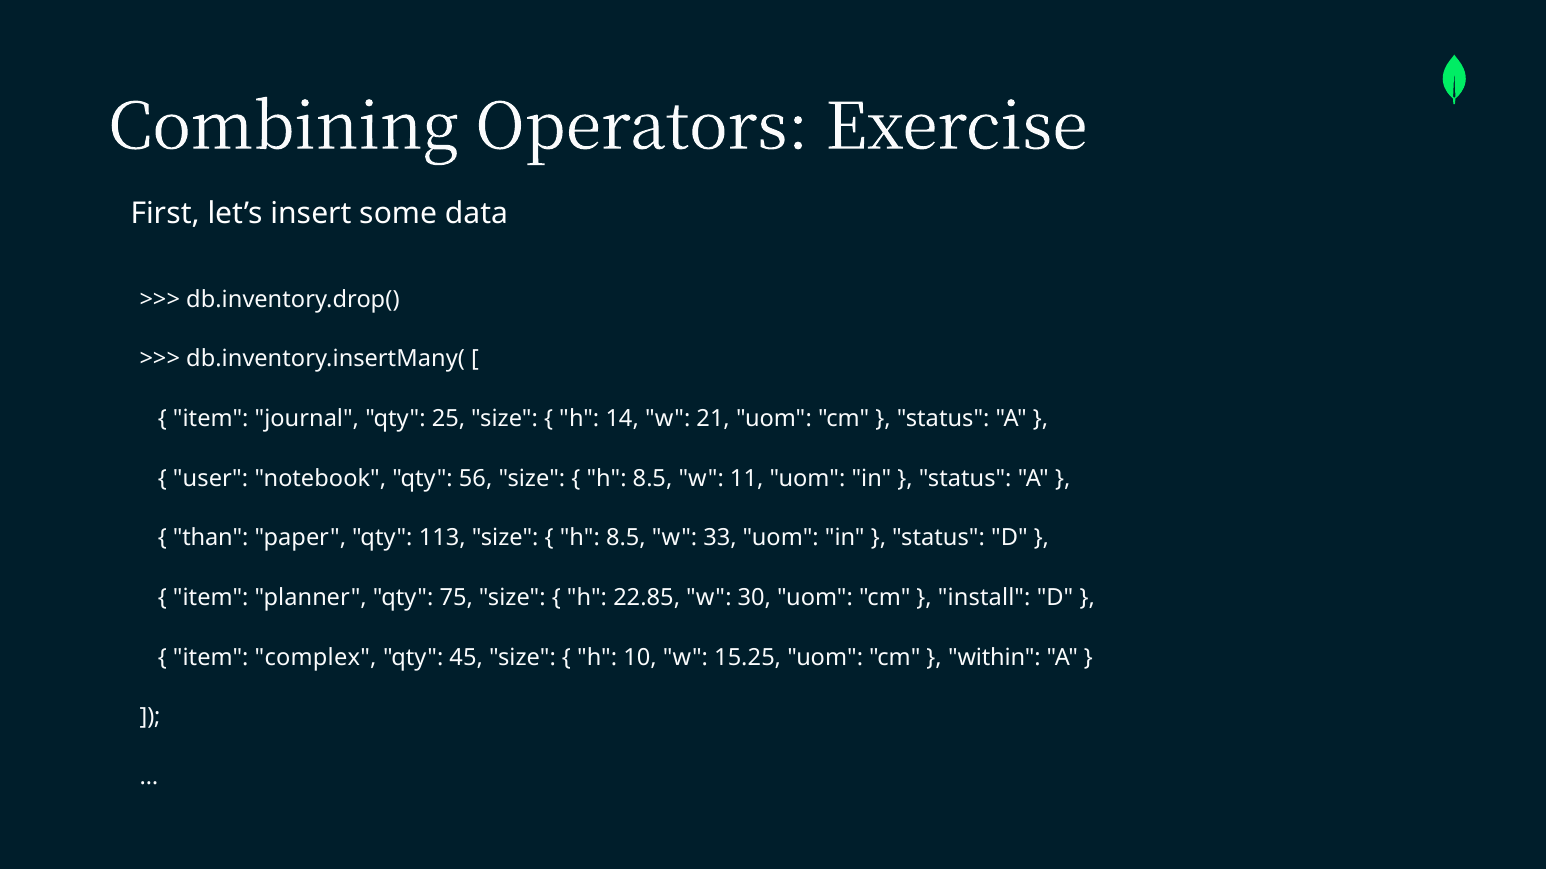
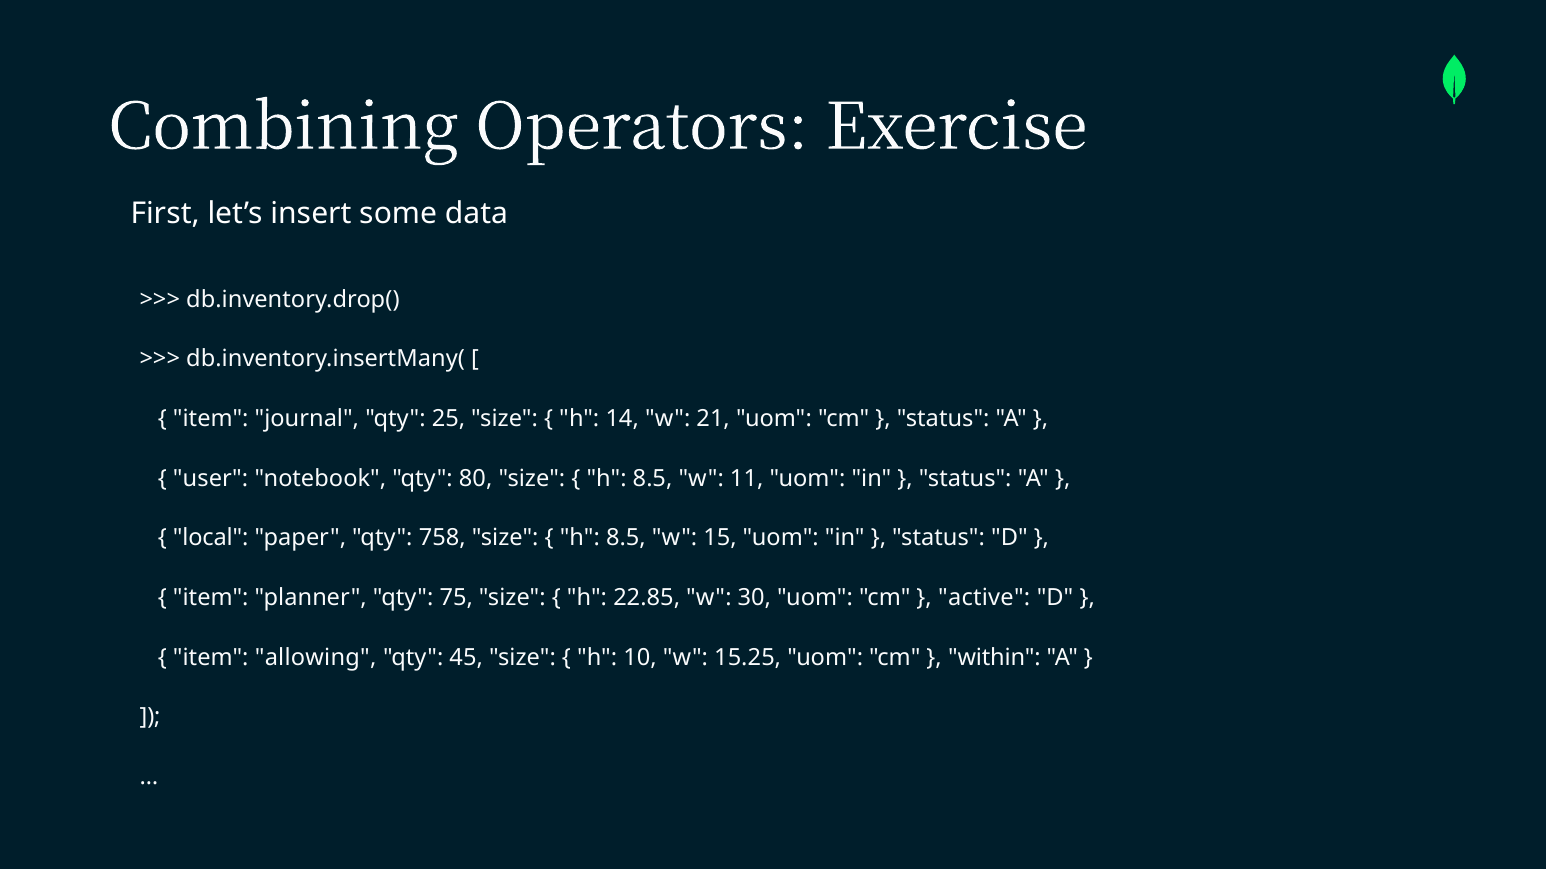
56: 56 -> 80 (476, 479)
than: than -> local (211, 538)
113: 113 -> 758 (442, 538)
33: 33 -> 15 (720, 538)
install: install -> active (984, 598)
complex: complex -> allowing (316, 658)
